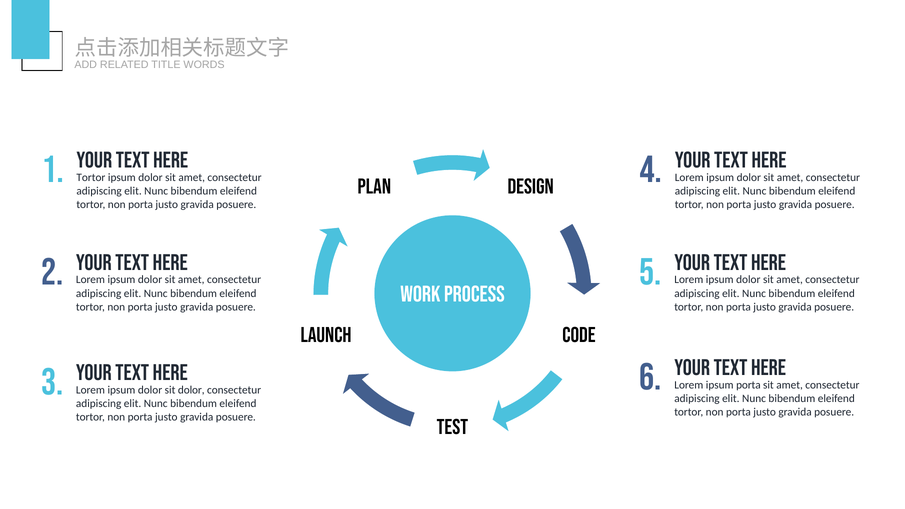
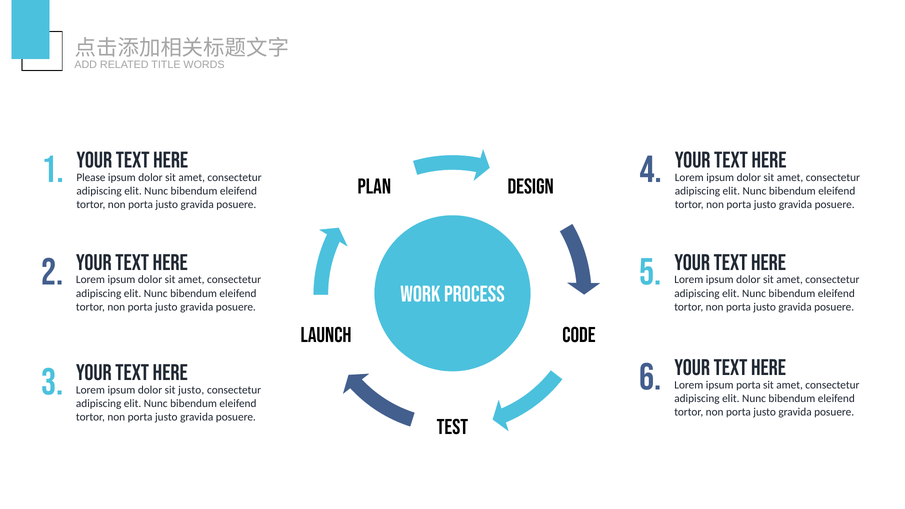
Tortor: Tortor -> Please (91, 177)
sit dolor: dolor -> justo (191, 390)
